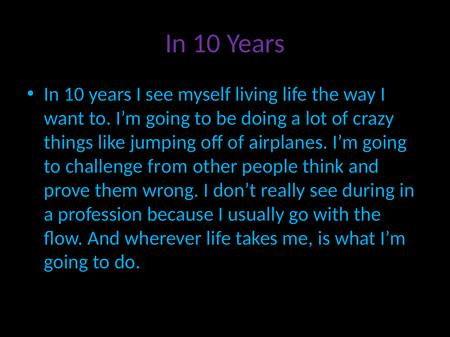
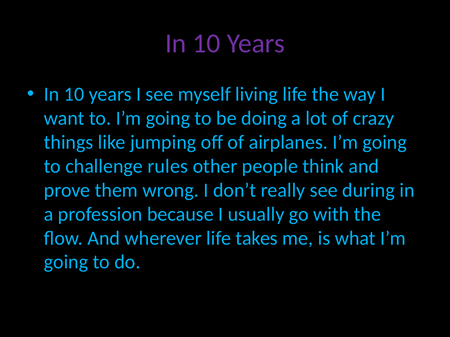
from: from -> rules (168, 166)
